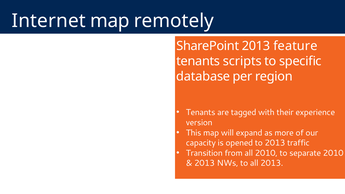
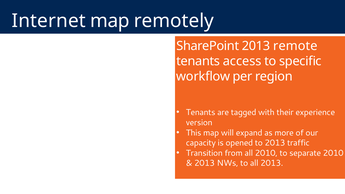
feature: feature -> remote (295, 46)
scripts: scripts -> access (242, 61)
database: database -> workflow (203, 76)
